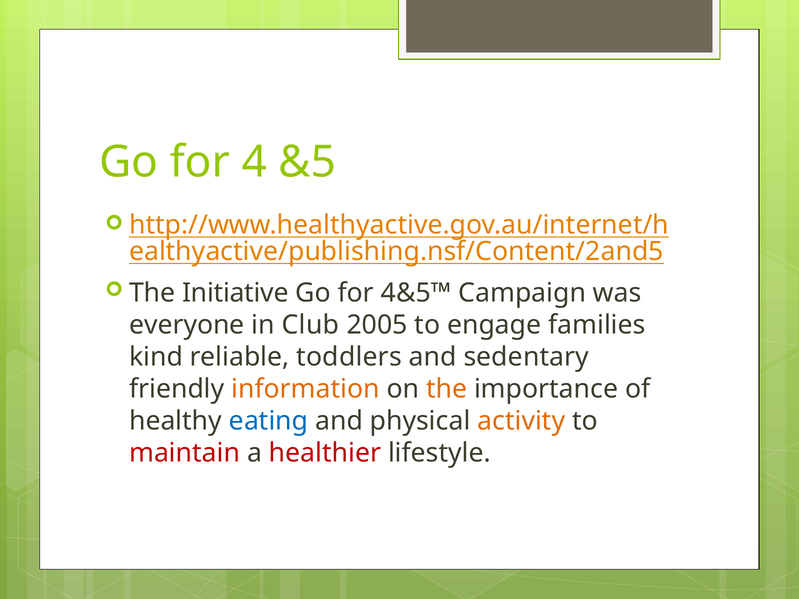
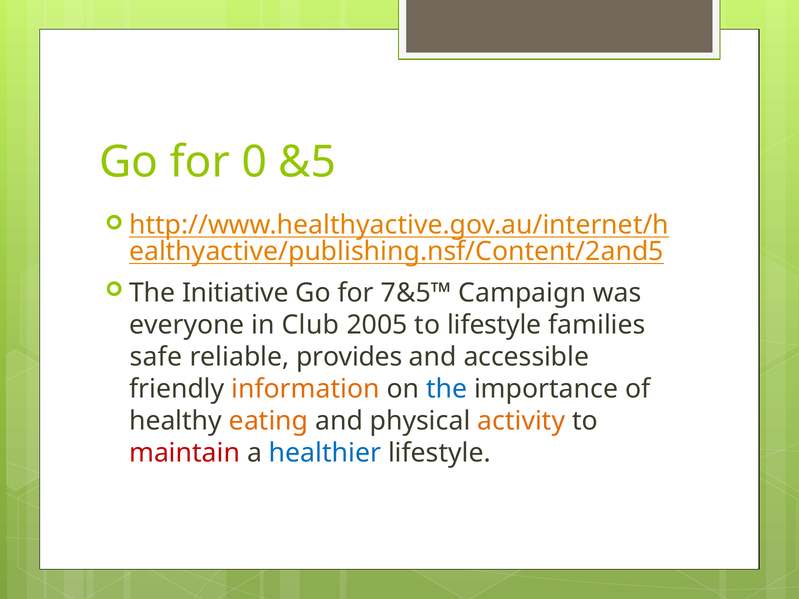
4: 4 -> 0 (254, 162)
4&5™: 4&5™ -> 7&5™ (416, 293)
to engage: engage -> lifestyle (494, 325)
kind: kind -> safe (156, 357)
toddlers: toddlers -> provides (349, 357)
sedentary: sedentary -> accessible (526, 357)
the colour: orange -> blue (447, 389)
eating colour: blue -> orange (269, 421)
healthier colour: red -> blue (325, 453)
